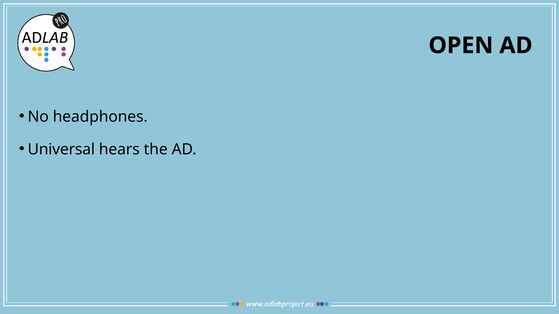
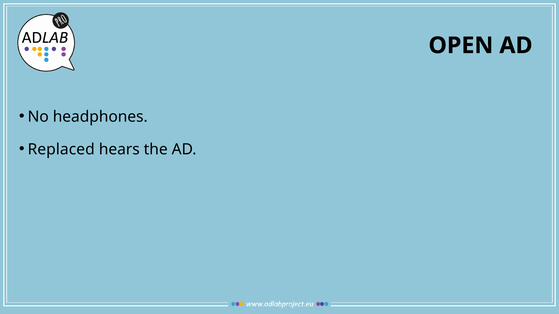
Universal: Universal -> Replaced (61, 150)
